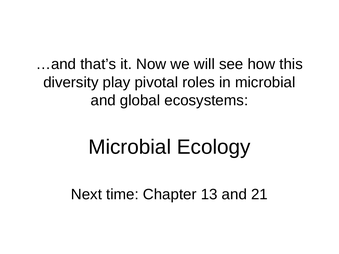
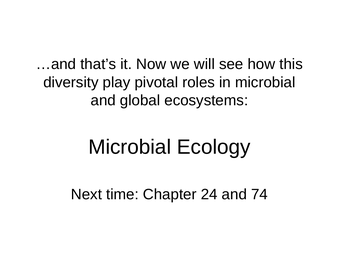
13: 13 -> 24 (209, 195)
21: 21 -> 74 (259, 195)
